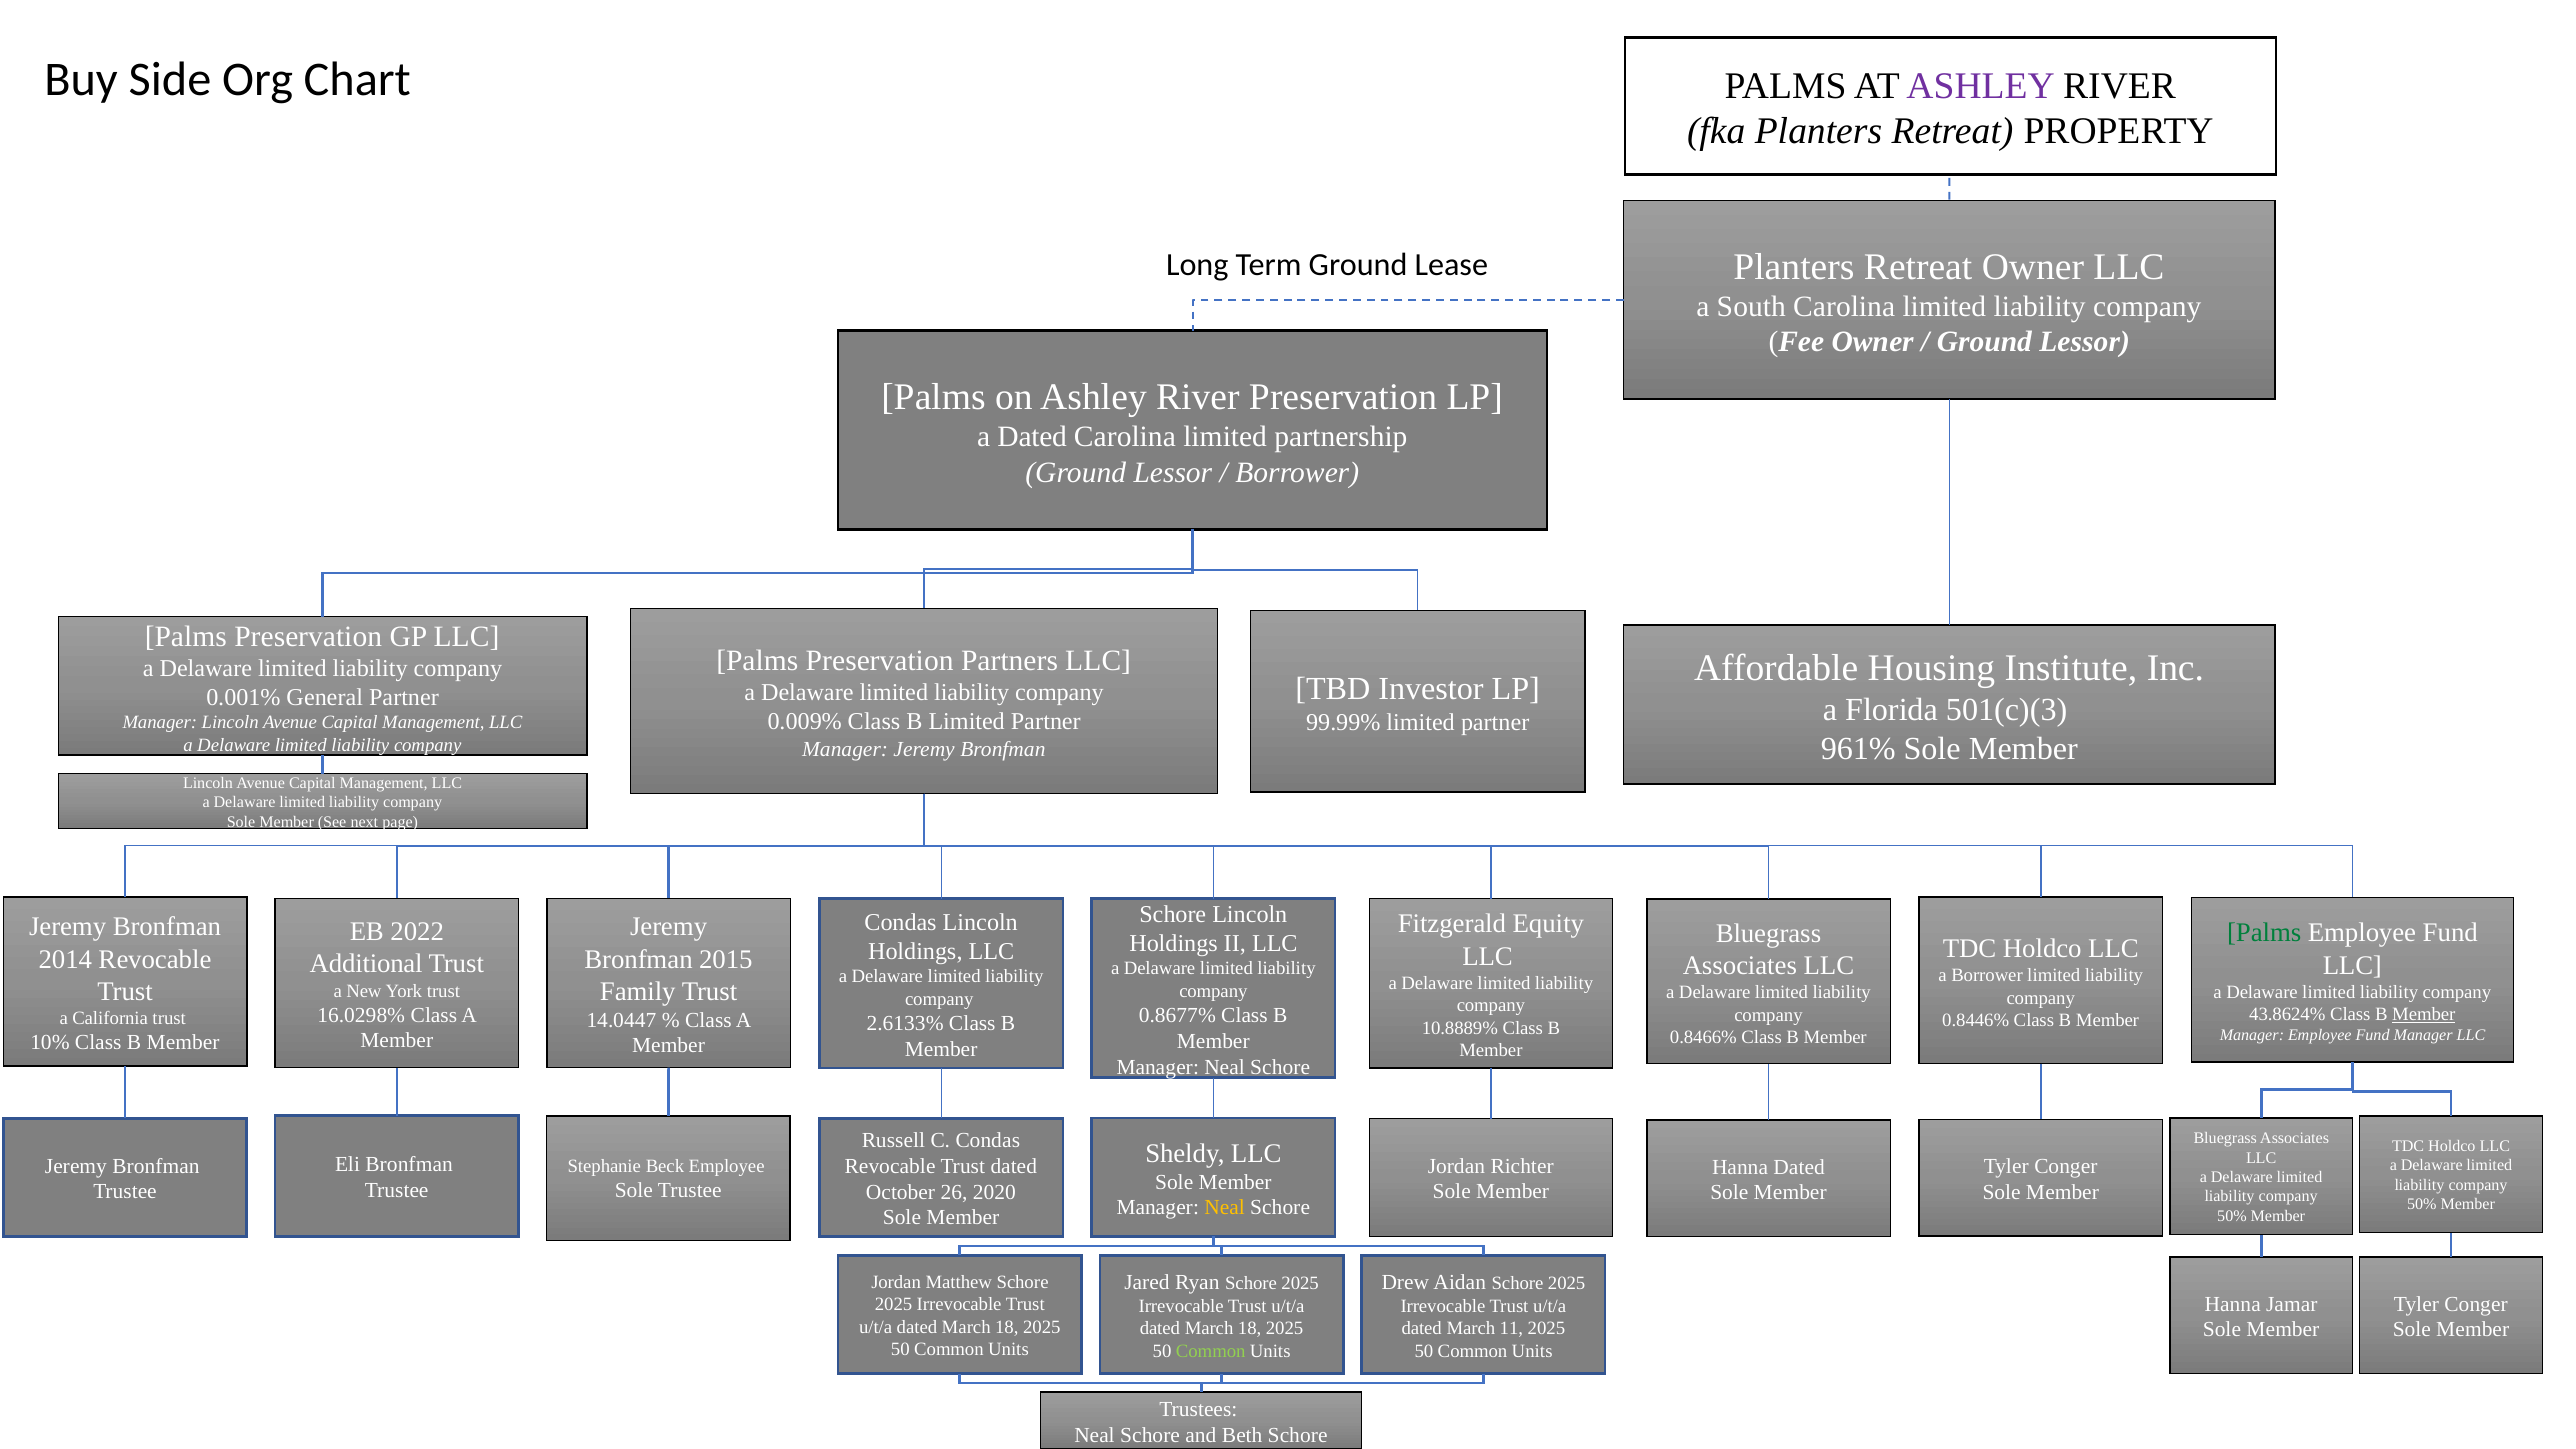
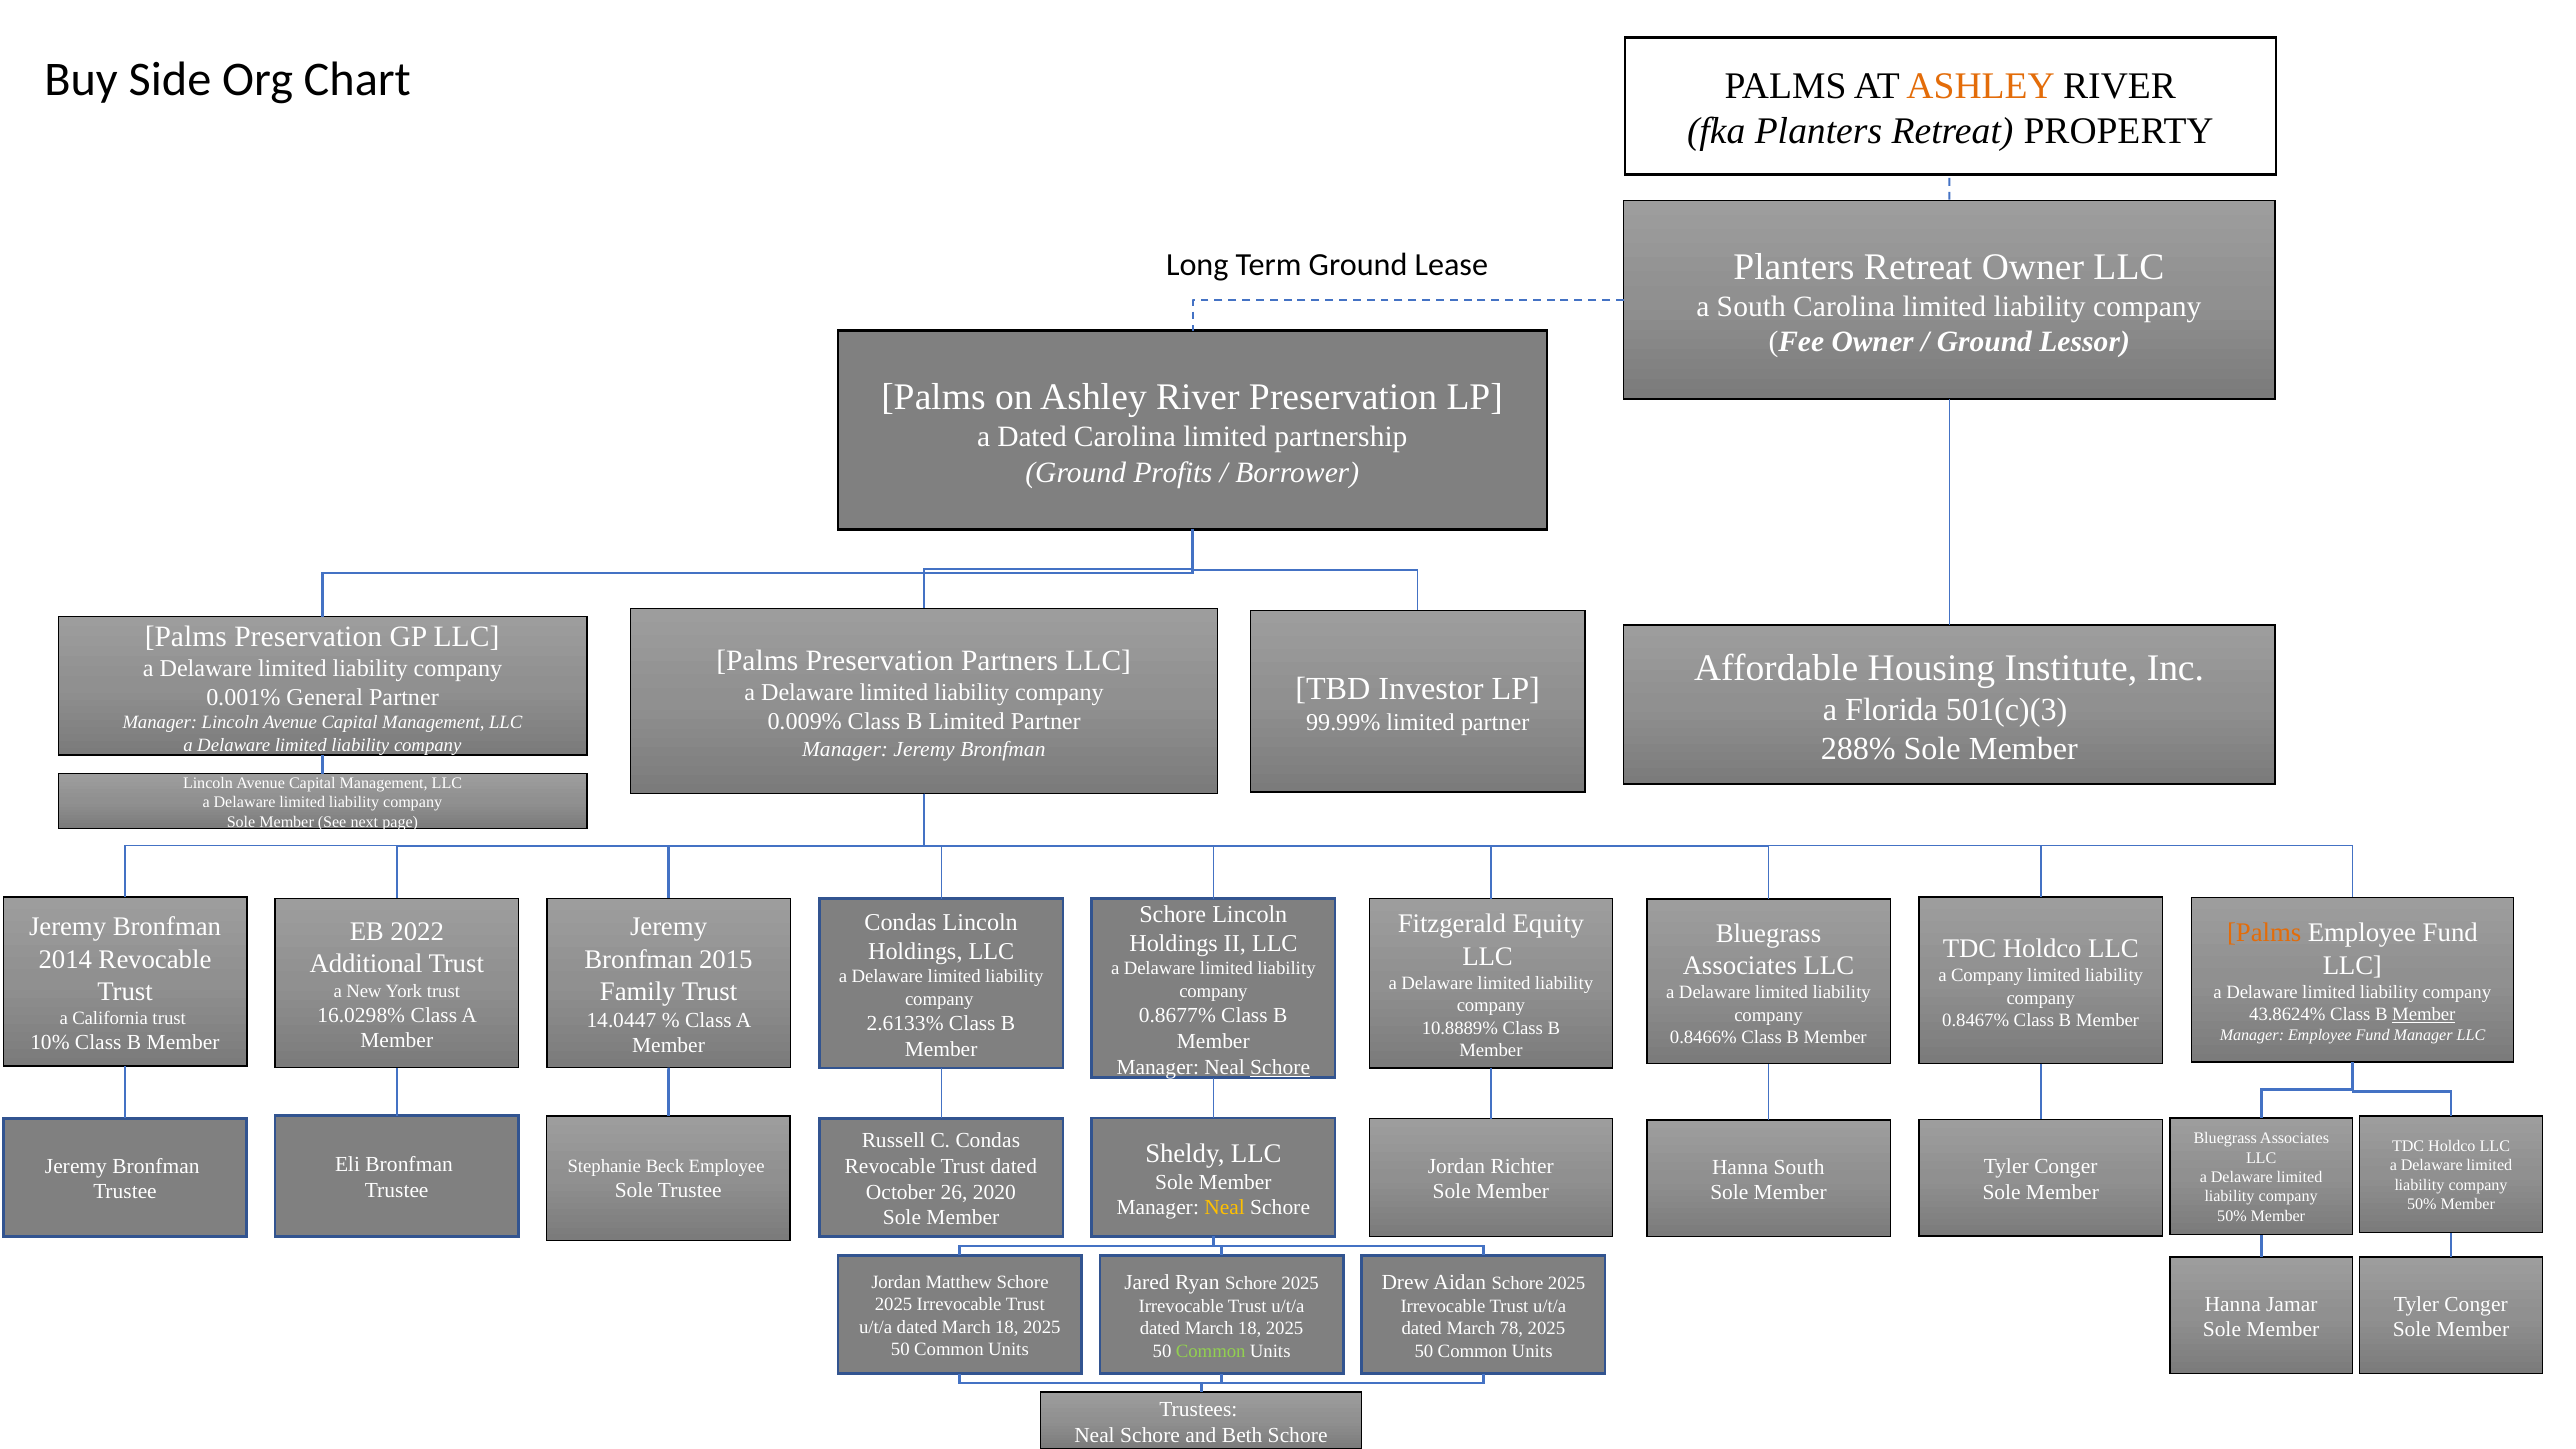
ASHLEY colour: purple -> orange (1981, 86)
Lessor: Lessor -> Profits (1173, 472)
961%: 961% -> 288% (1858, 749)
Palms colour: green -> orange (2264, 933)
a Borrower: Borrower -> Company (1987, 975)
0.8446%: 0.8446% -> 0.8467% (1976, 1020)
Schore underline: none -> present (1280, 1067)
Hanna Dated: Dated -> South (1799, 1167)
11: 11 -> 78 (1511, 1329)
